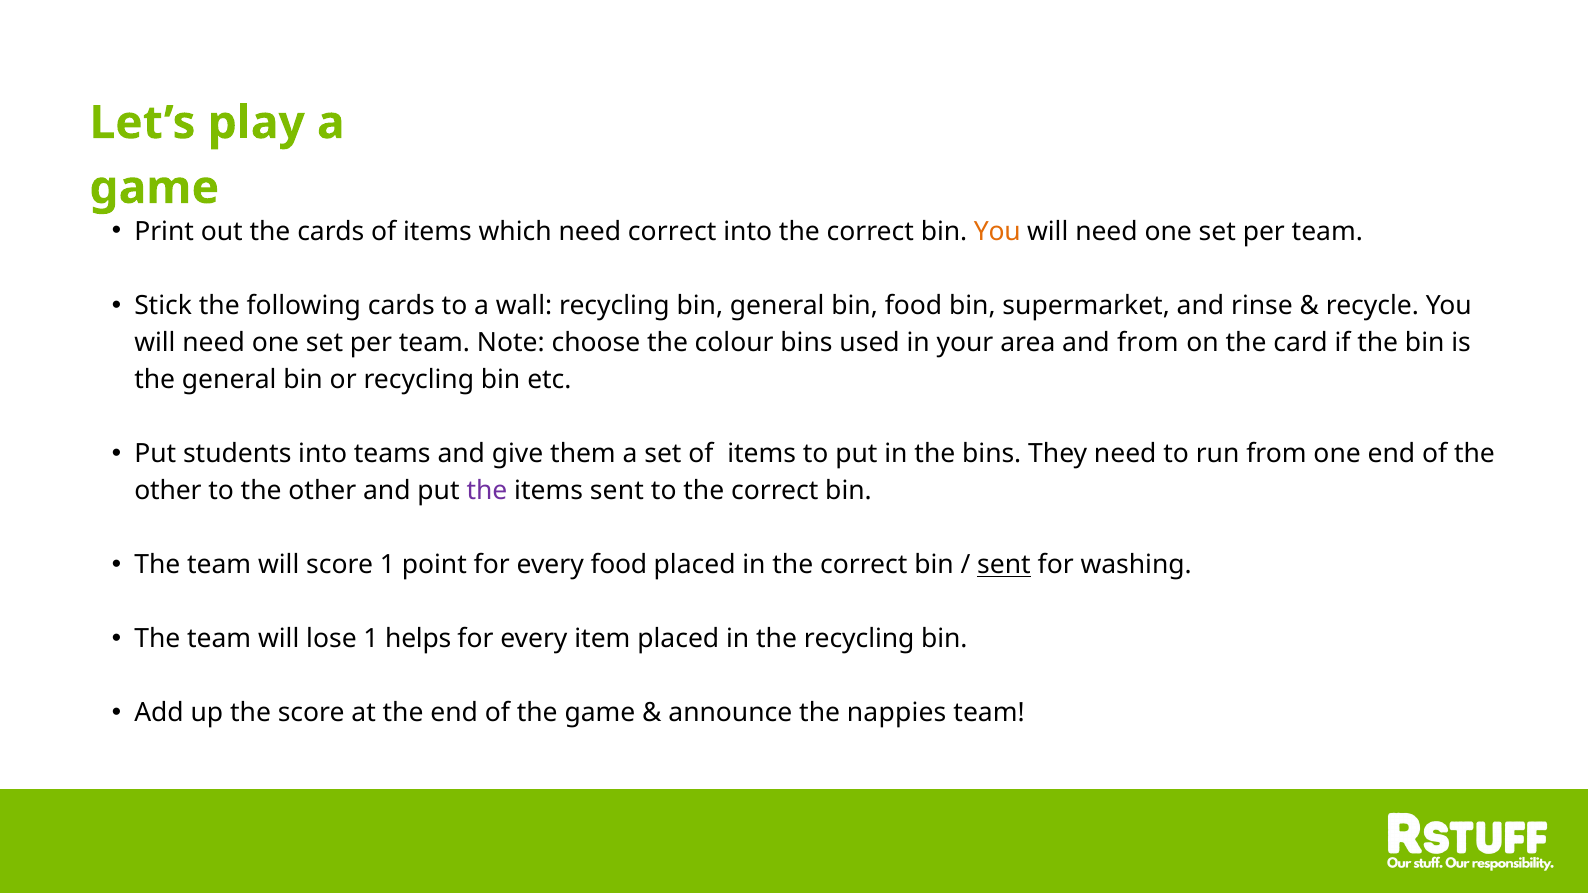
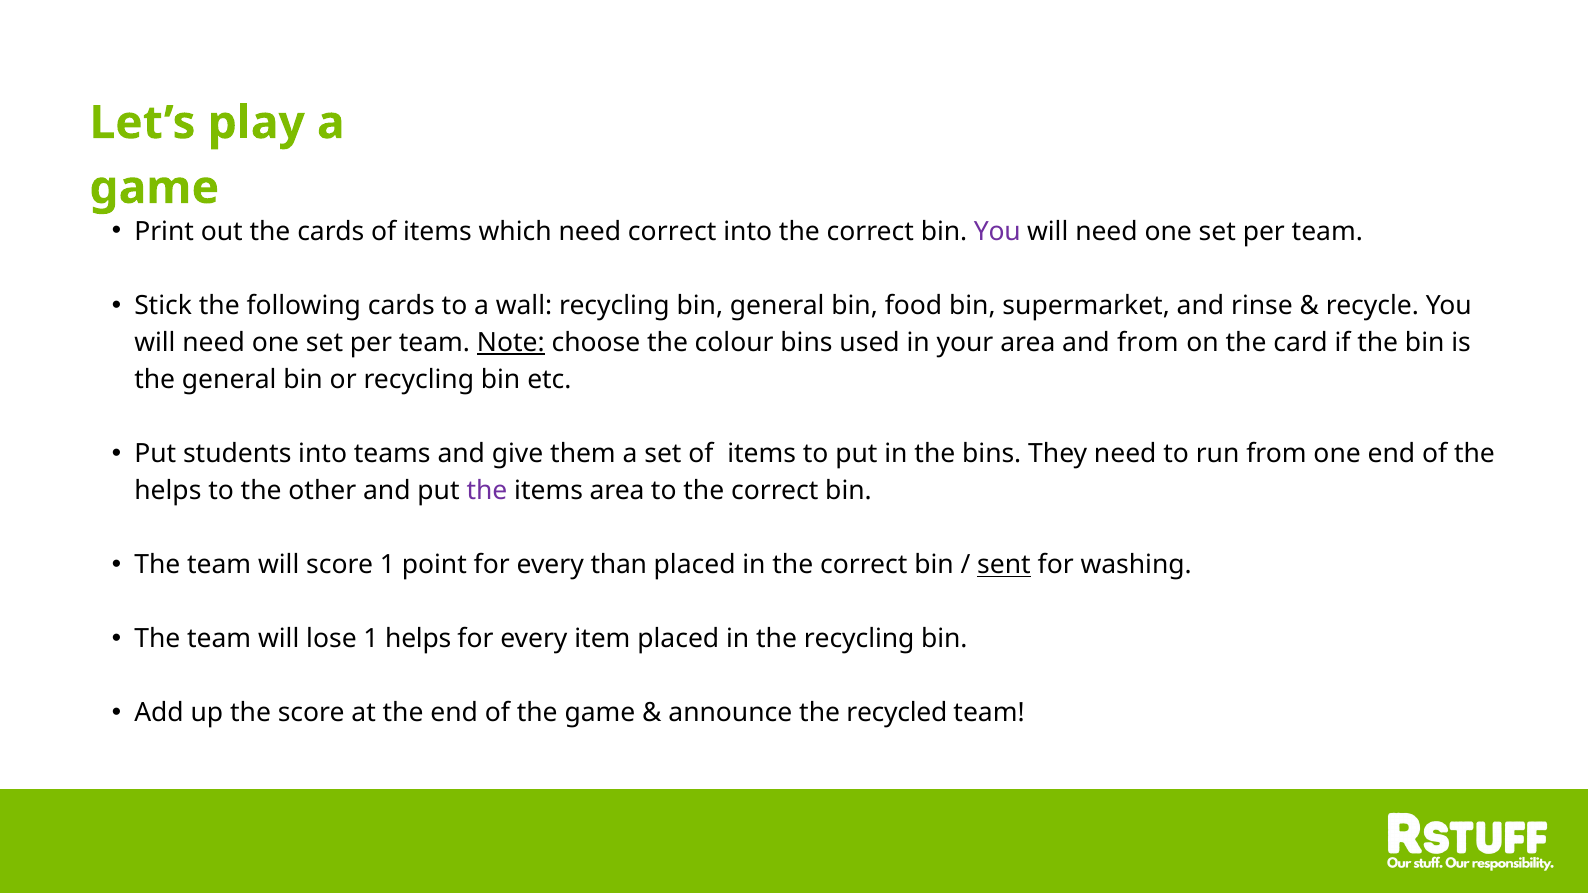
You colour: orange -> purple (997, 232)
Note underline: none -> present (511, 343)
other: other -> helps (168, 491)
items sent: sent -> area (617, 491)
every food: food -> than (619, 565)
nappies: nappies -> recycled (897, 713)
